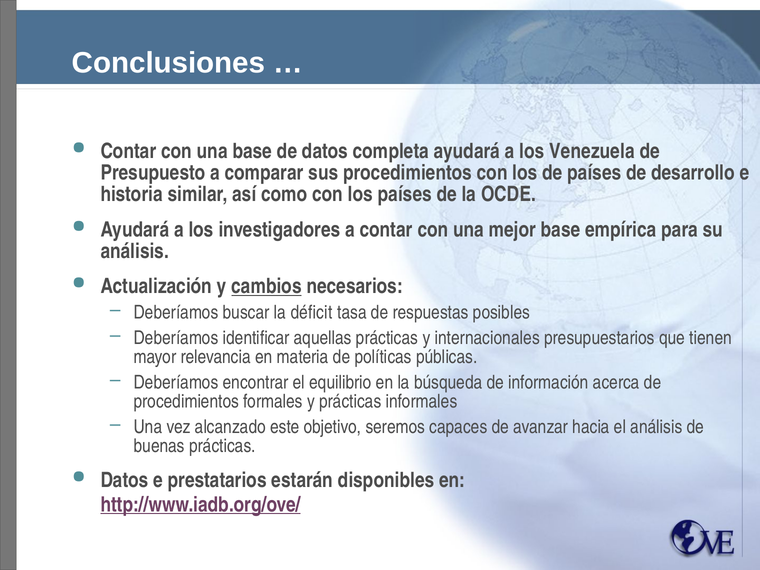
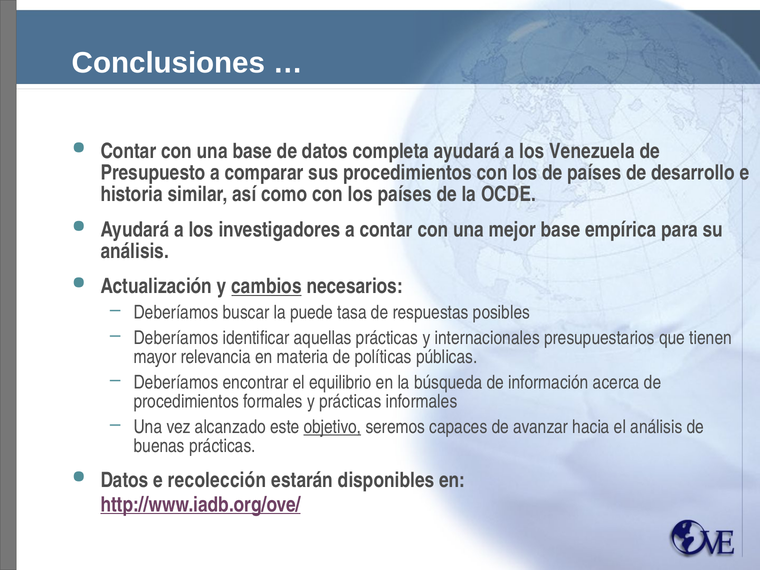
déficit: déficit -> puede (312, 313)
objetivo underline: none -> present (332, 427)
prestatarios: prestatarios -> recolección (217, 480)
